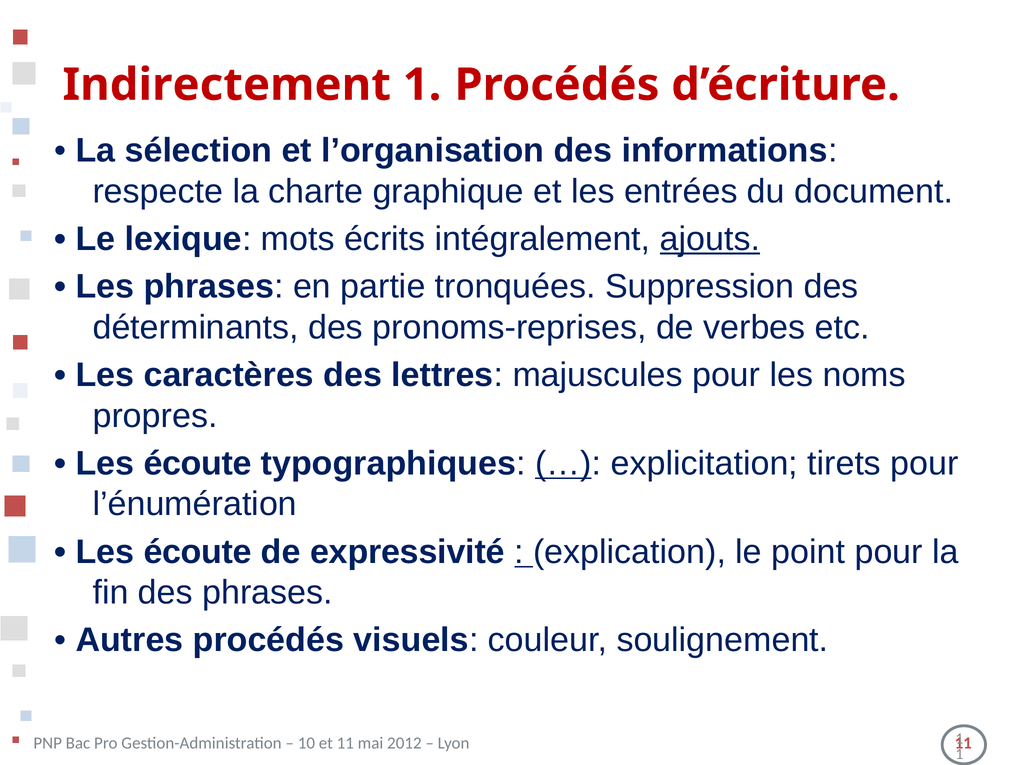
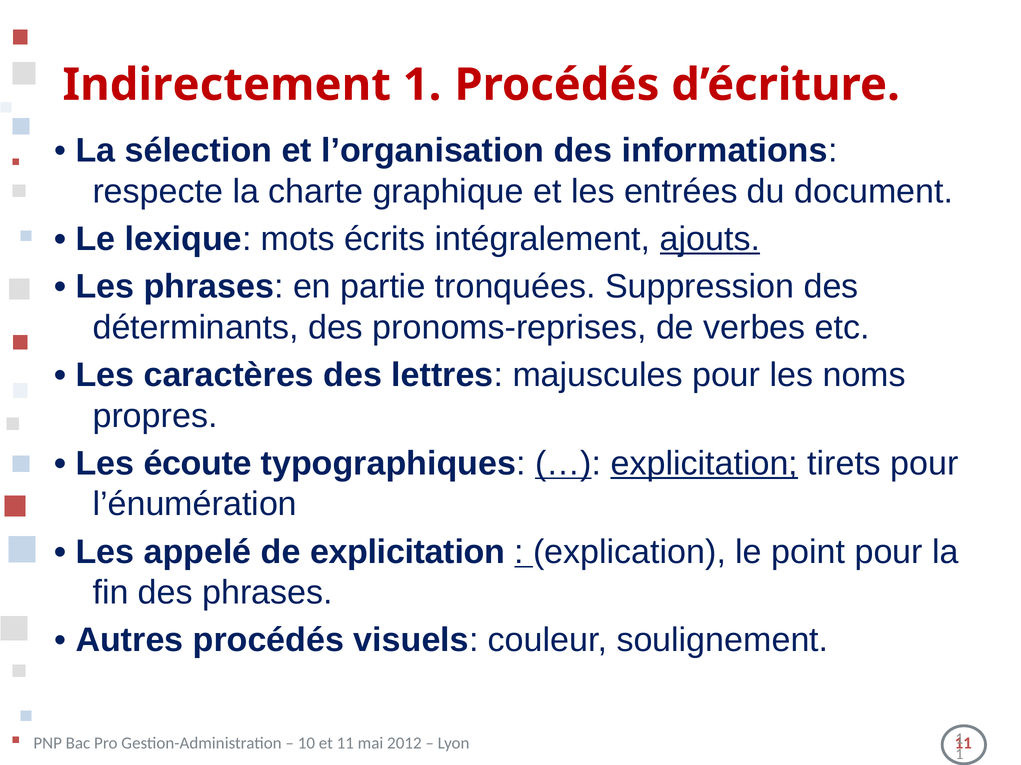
explicitation underline: none -> present (704, 464)
écoute: écoute -> appelé (198, 552)
de expressivité: expressivité -> explicitation (407, 552)
